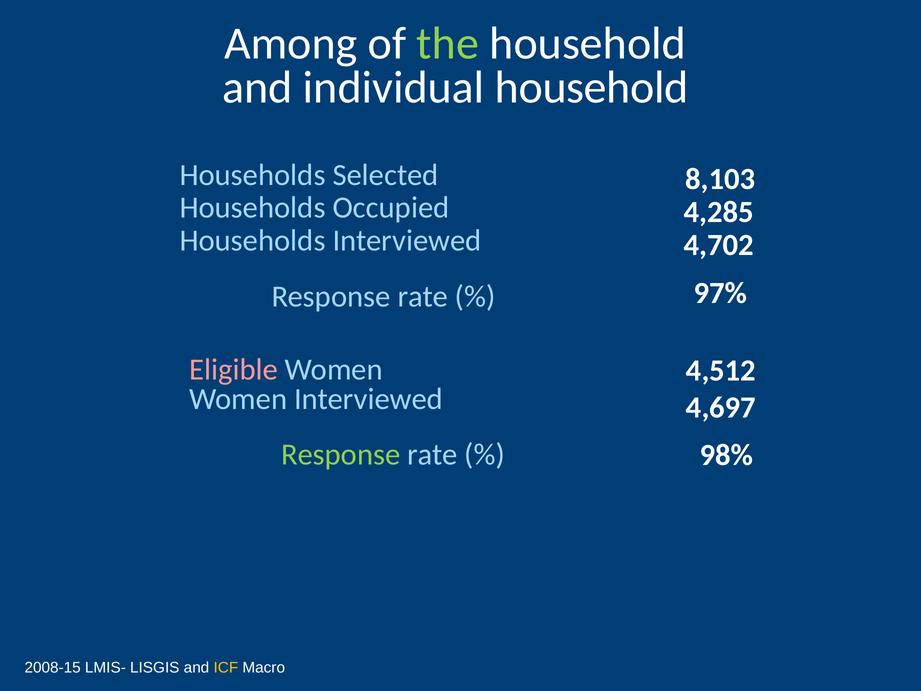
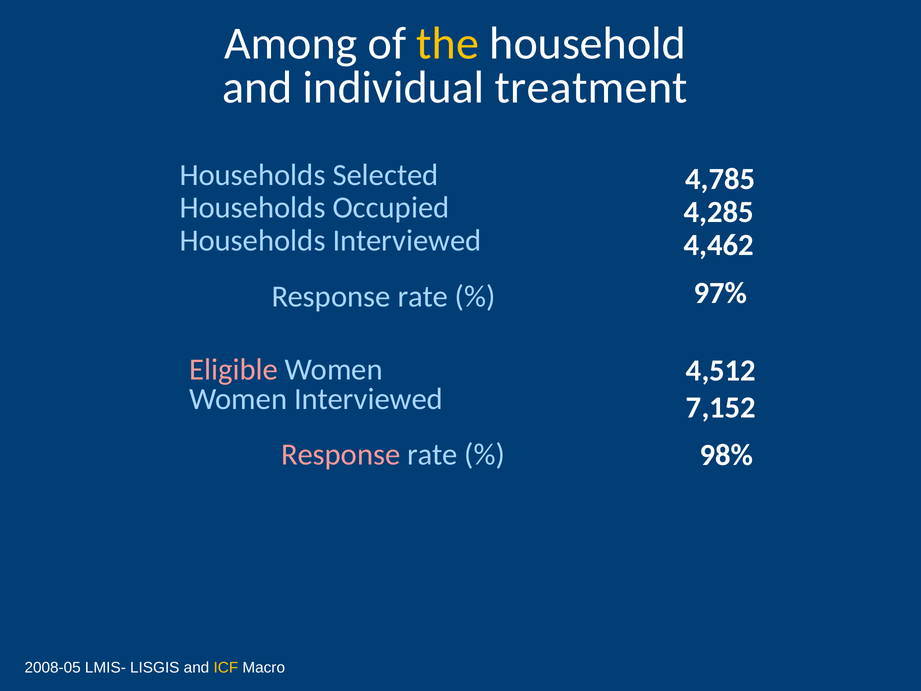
the colour: light green -> yellow (448, 43)
individual household: household -> treatment (591, 87)
8,103: 8,103 -> 4,785 (720, 179)
4,702: 4,702 -> 4,462 (719, 245)
4,697: 4,697 -> 7,152 (721, 407)
Response colour: light green -> pink (341, 454)
2008-15: 2008-15 -> 2008-05 (53, 667)
